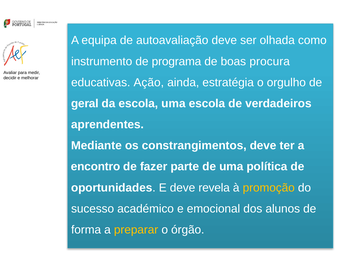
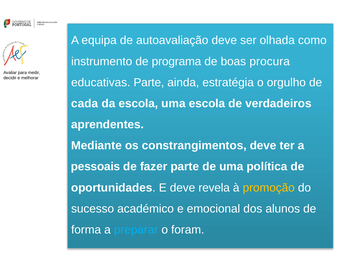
educativas Ação: Ação -> Parte (149, 83)
geral: geral -> cada (85, 104)
encontro: encontro -> pessoais (96, 167)
preparar colour: yellow -> light blue (136, 230)
órgão: órgão -> foram (188, 230)
